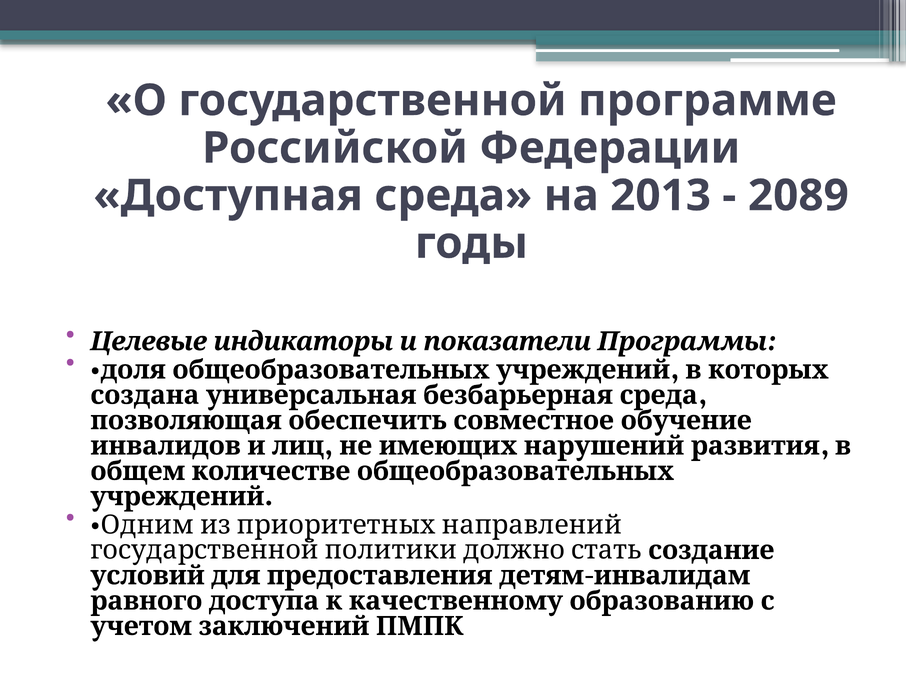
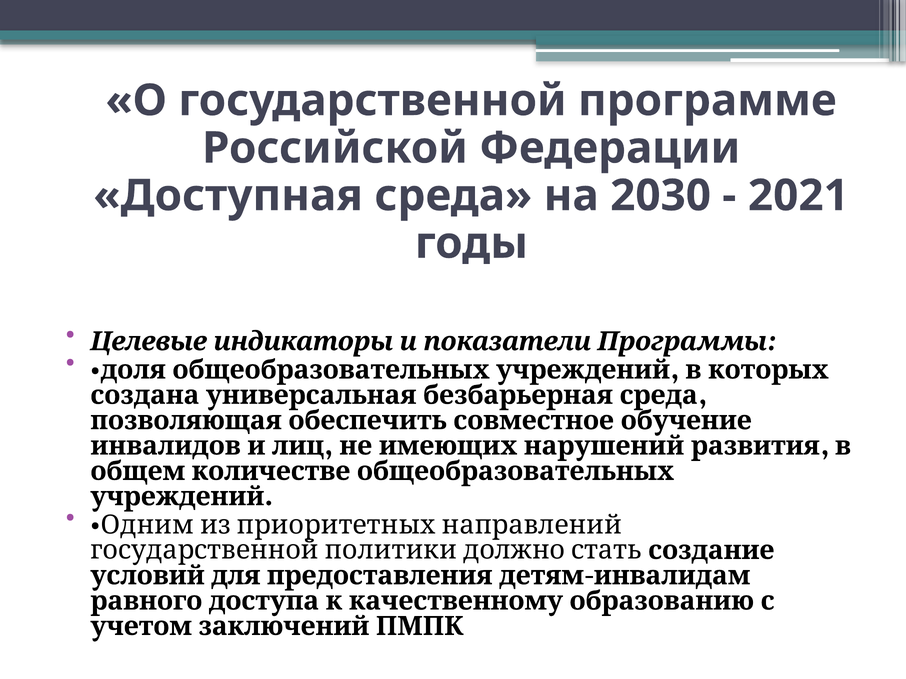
2013: 2013 -> 2030 (661, 196)
2089: 2089 -> 2021 (798, 196)
